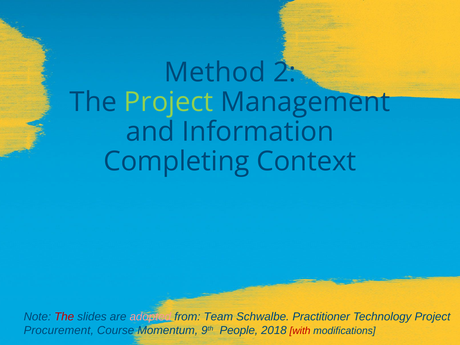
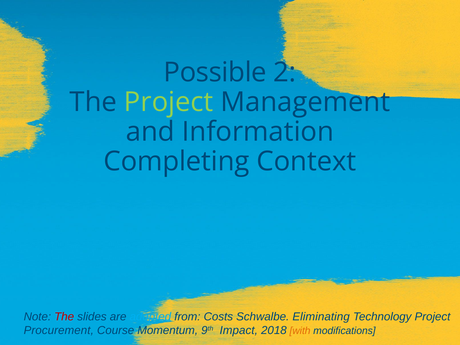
Method: Method -> Possible (215, 73)
adopted colour: pink -> light blue (150, 317)
Team: Team -> Costs (218, 317)
Practitioner: Practitioner -> Eliminating (321, 317)
People: People -> Impact (239, 330)
with colour: red -> orange (300, 331)
